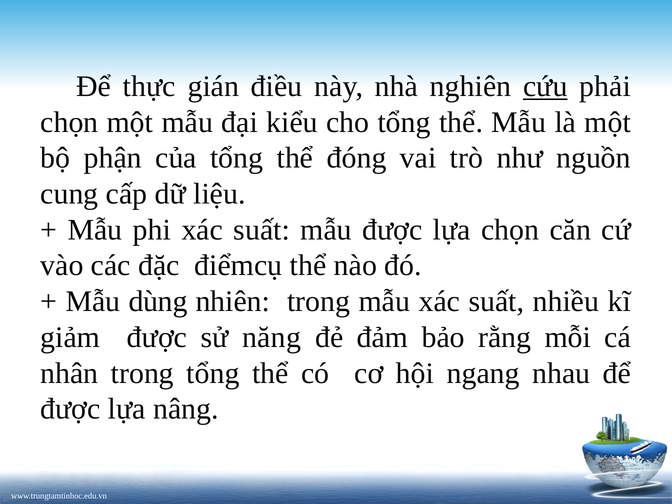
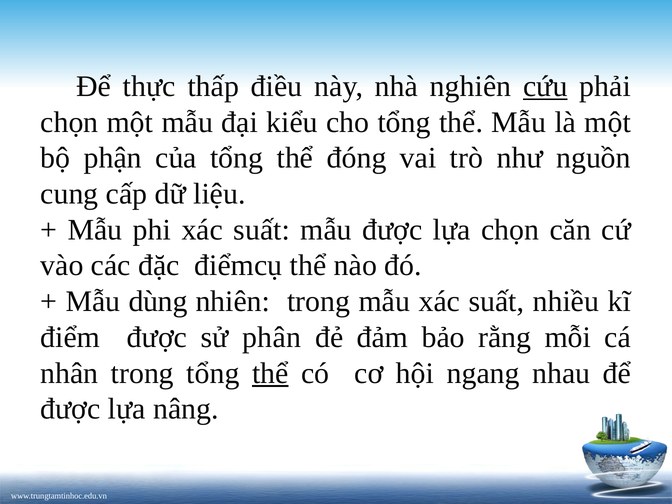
gián: gián -> thấp (213, 86)
giảm: giảm -> điểm (70, 337)
năng: năng -> phân (272, 337)
thể underline: none -> present (270, 373)
